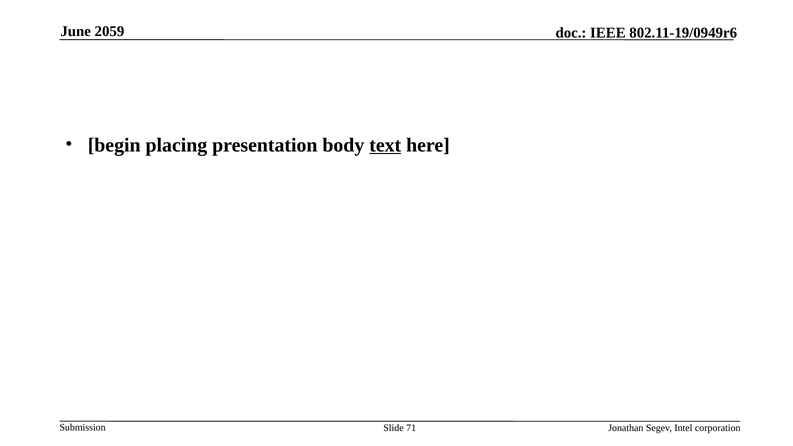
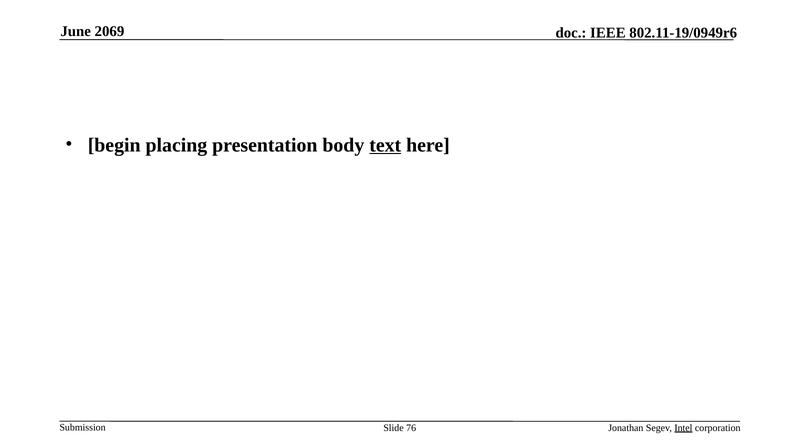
2059: 2059 -> 2069 (109, 32)
71: 71 -> 76 (411, 428)
Intel underline: none -> present (683, 428)
